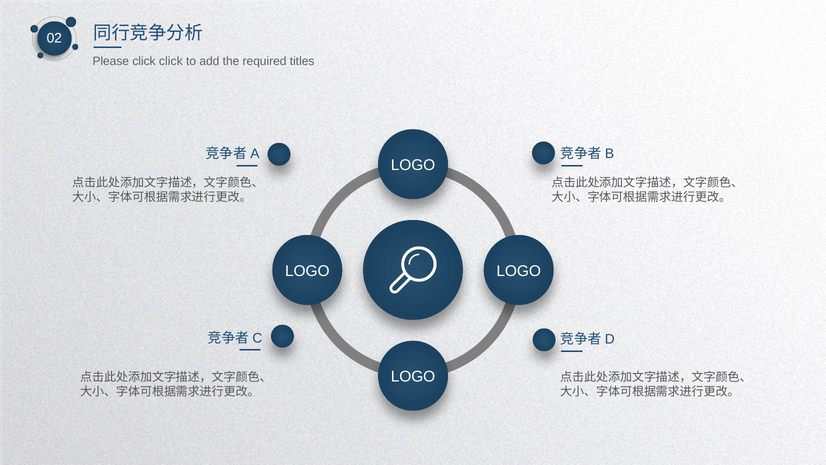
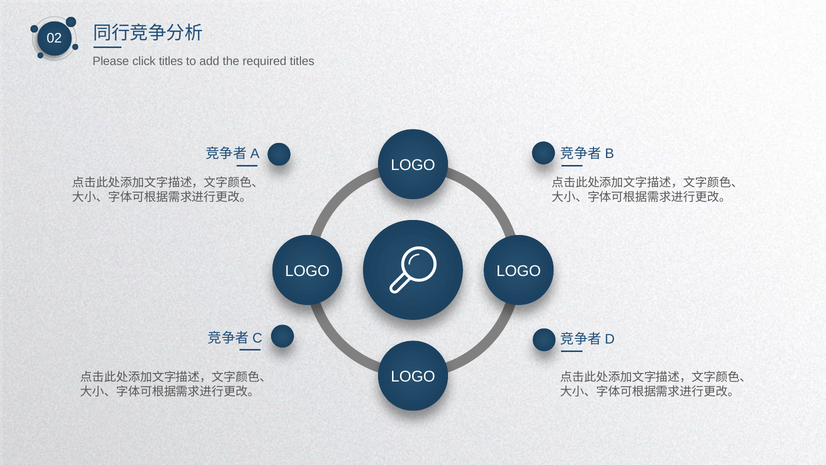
click click: click -> titles (171, 61)
